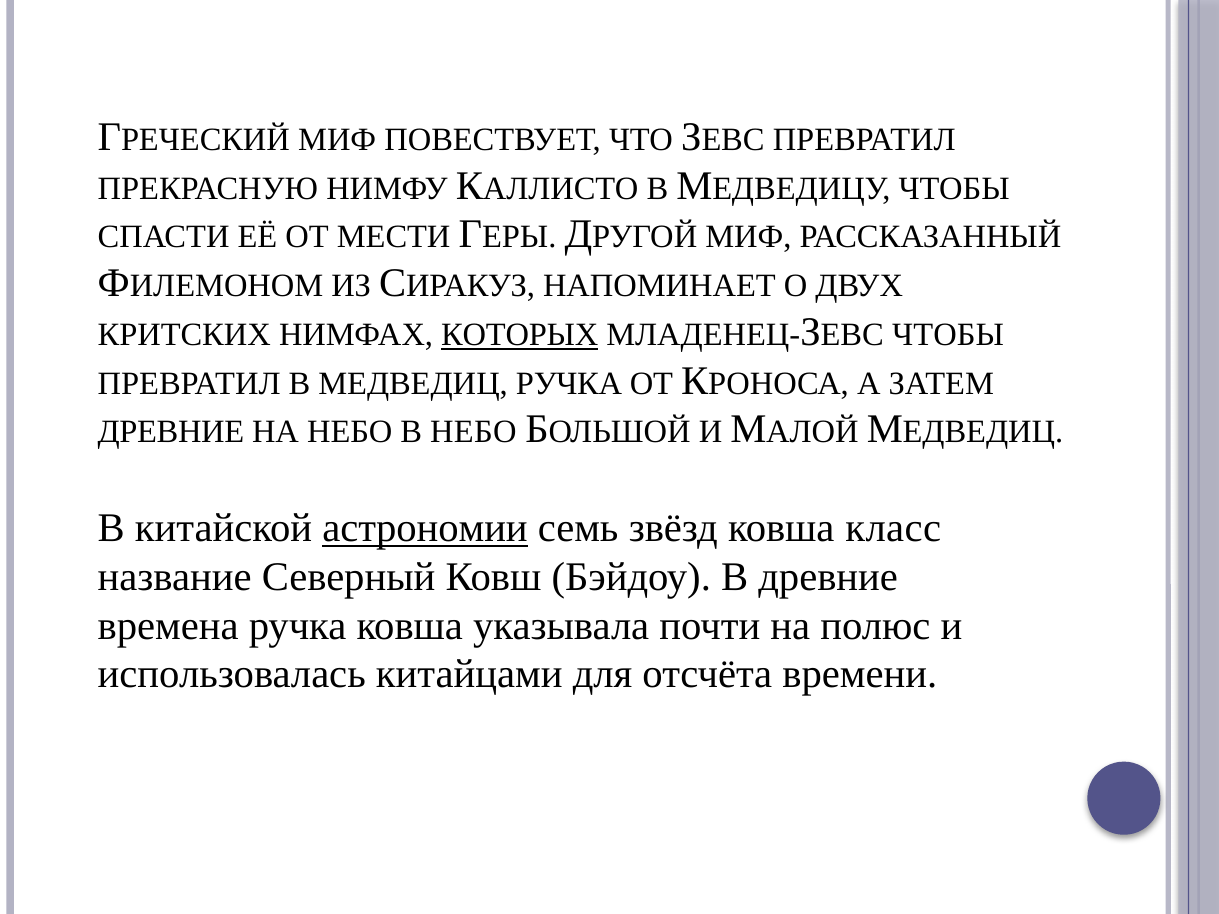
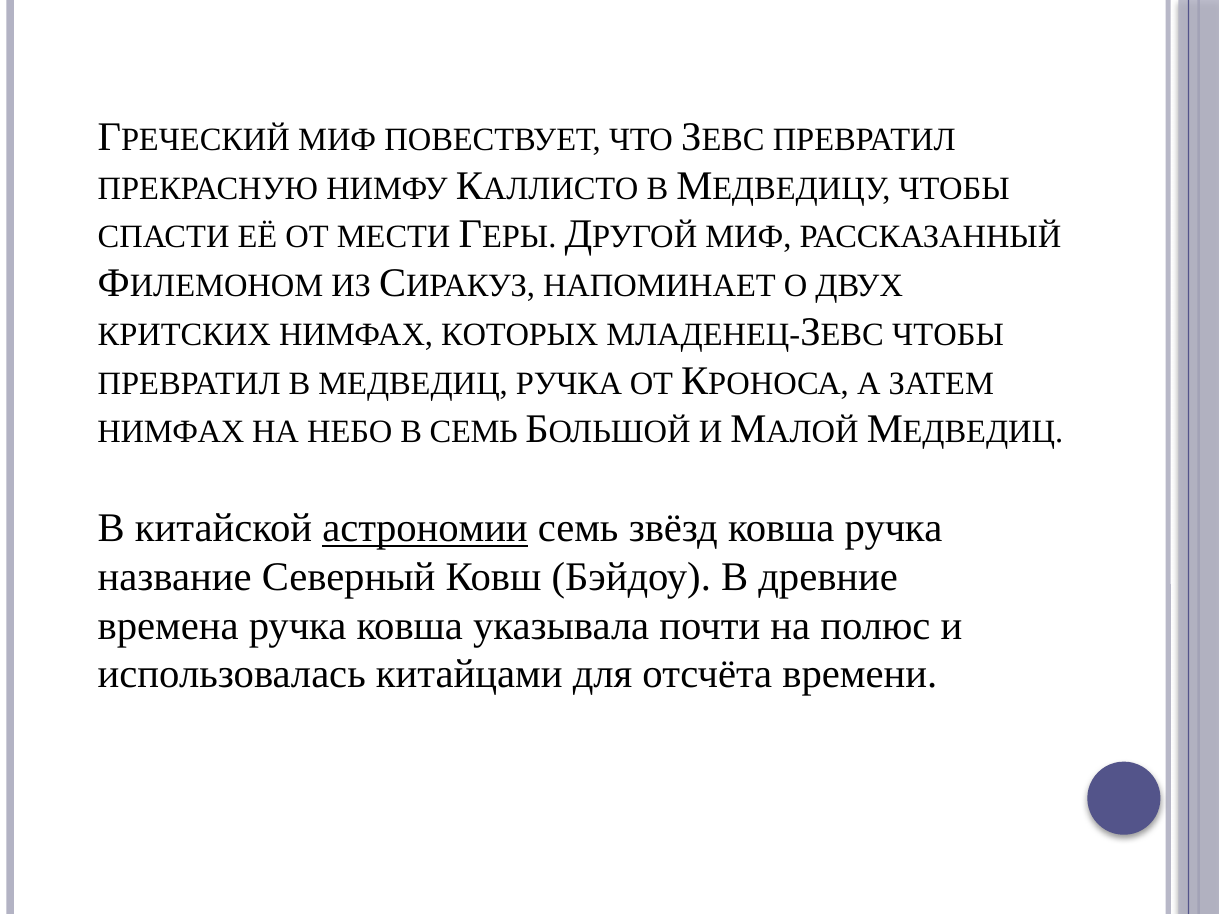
КОТОРЫХ underline: present -> none (520, 335)
ДРЕВНИЕ: ДРЕВНИЕ -> НИМФАХ (171, 432)
В НЕБО: НЕБО -> СЕМЬ (474, 432)
ковша класс: класс -> ручка (894, 528)
